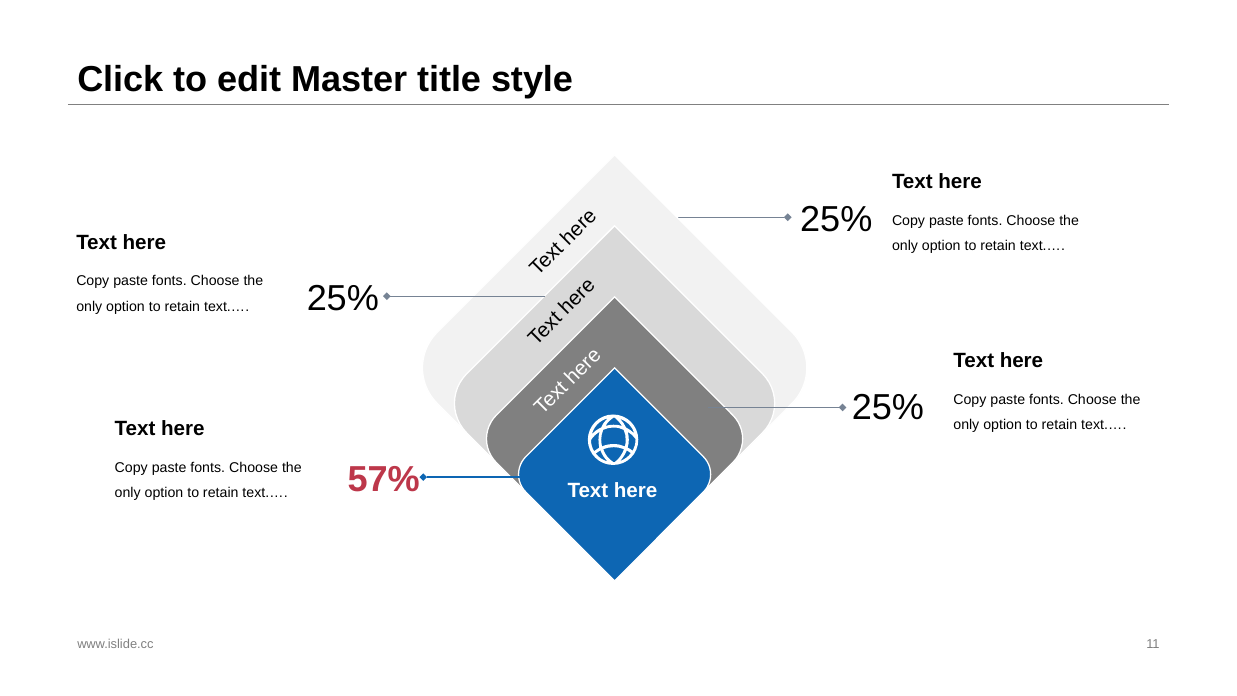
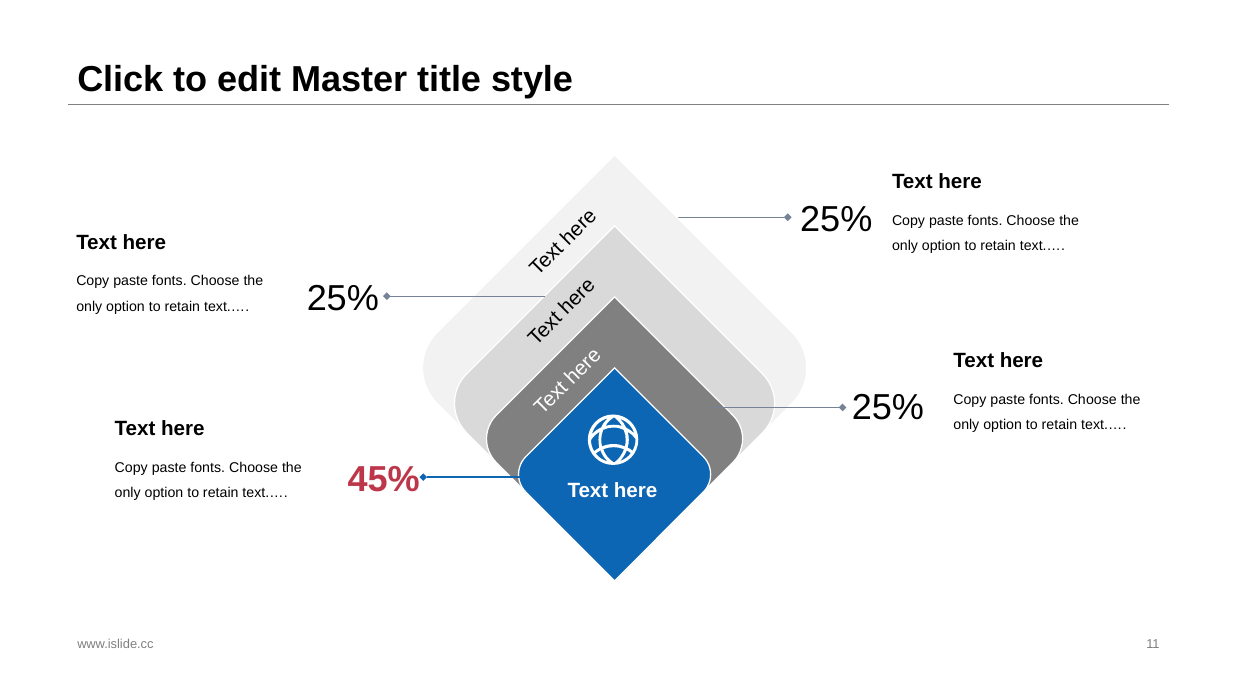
57%: 57% -> 45% (384, 479)
